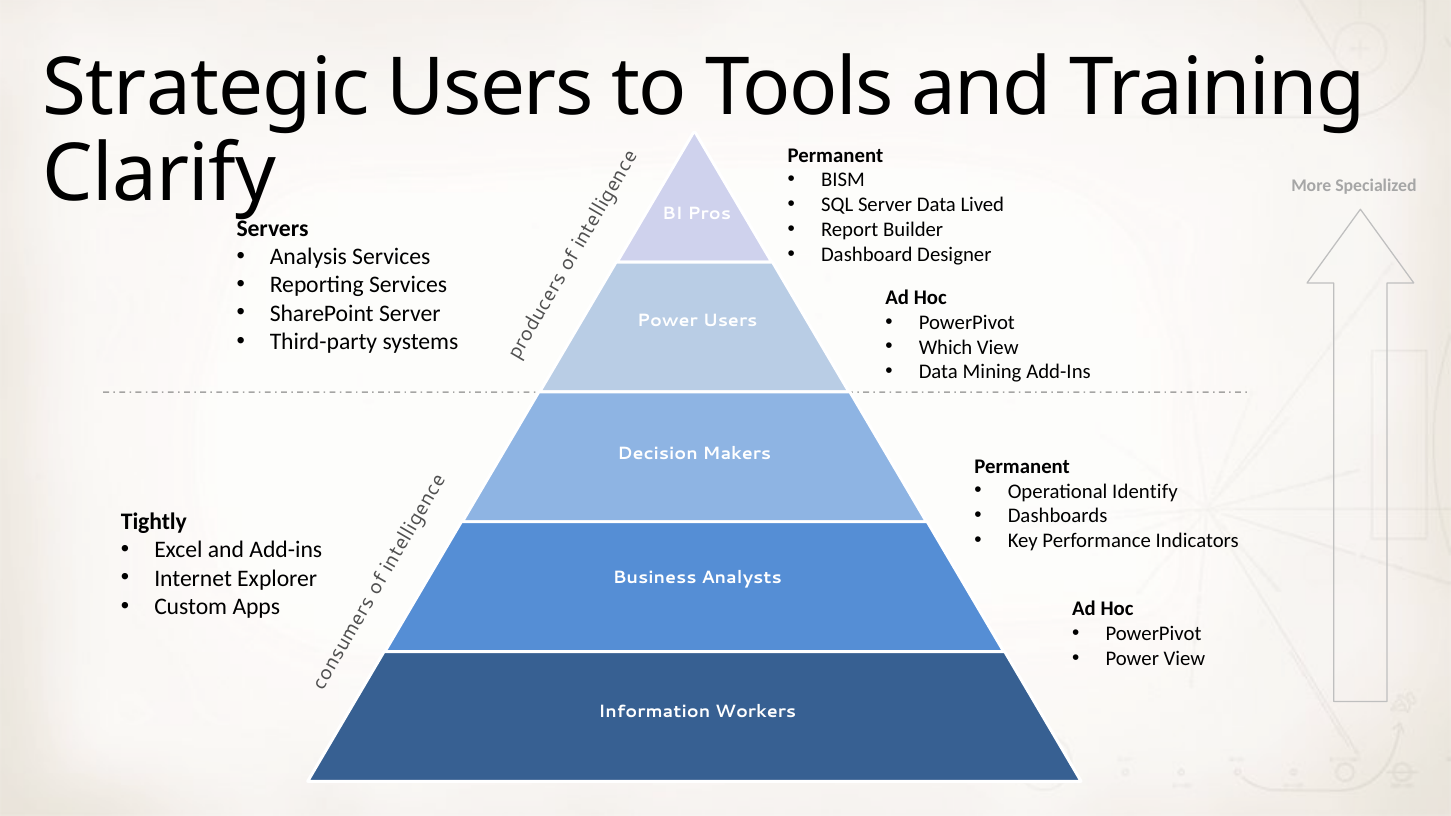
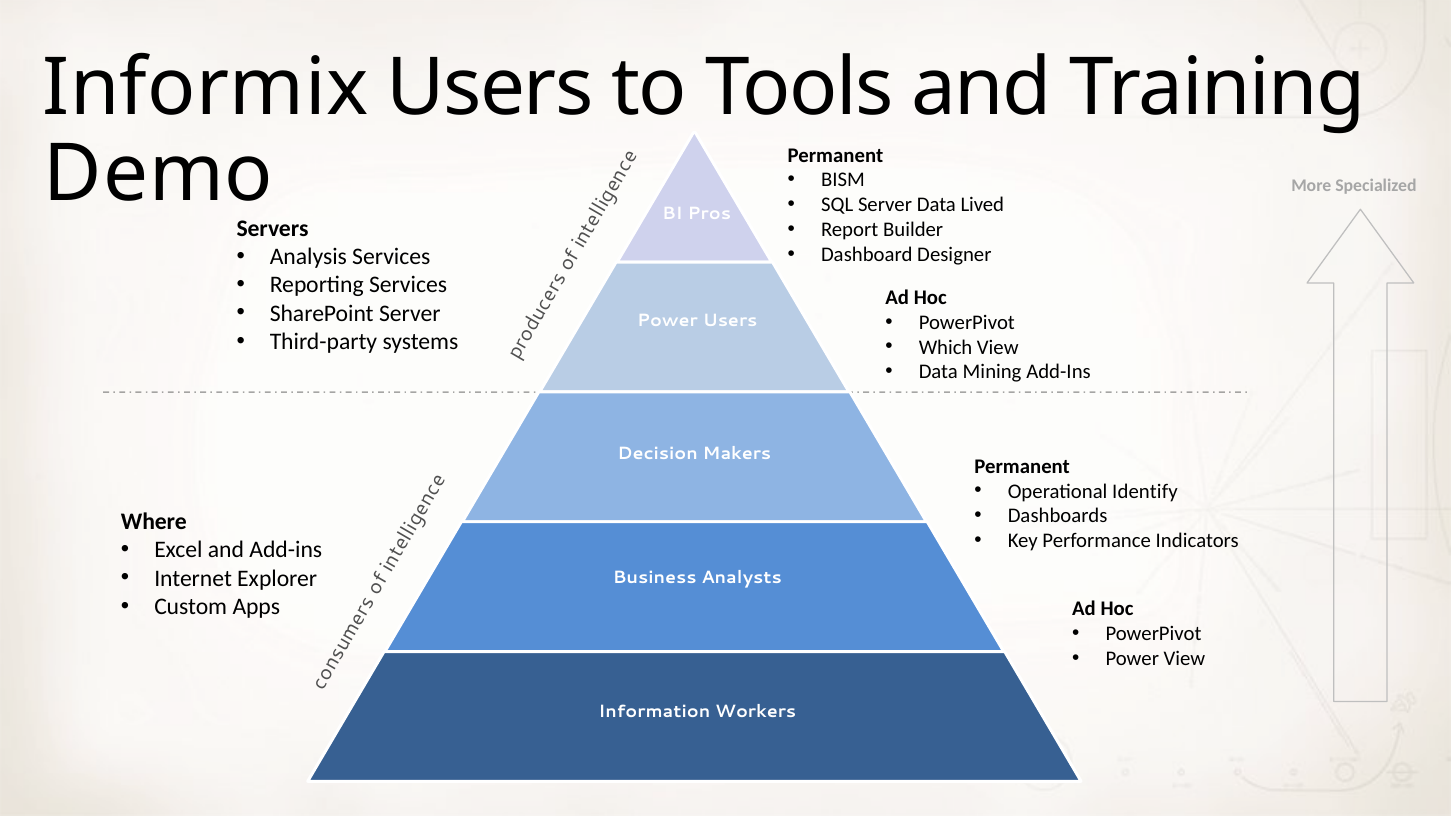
Strategic: Strategic -> Informix (206, 88)
Clarify: Clarify -> Demo (159, 174)
Tightly: Tightly -> Where (154, 522)
